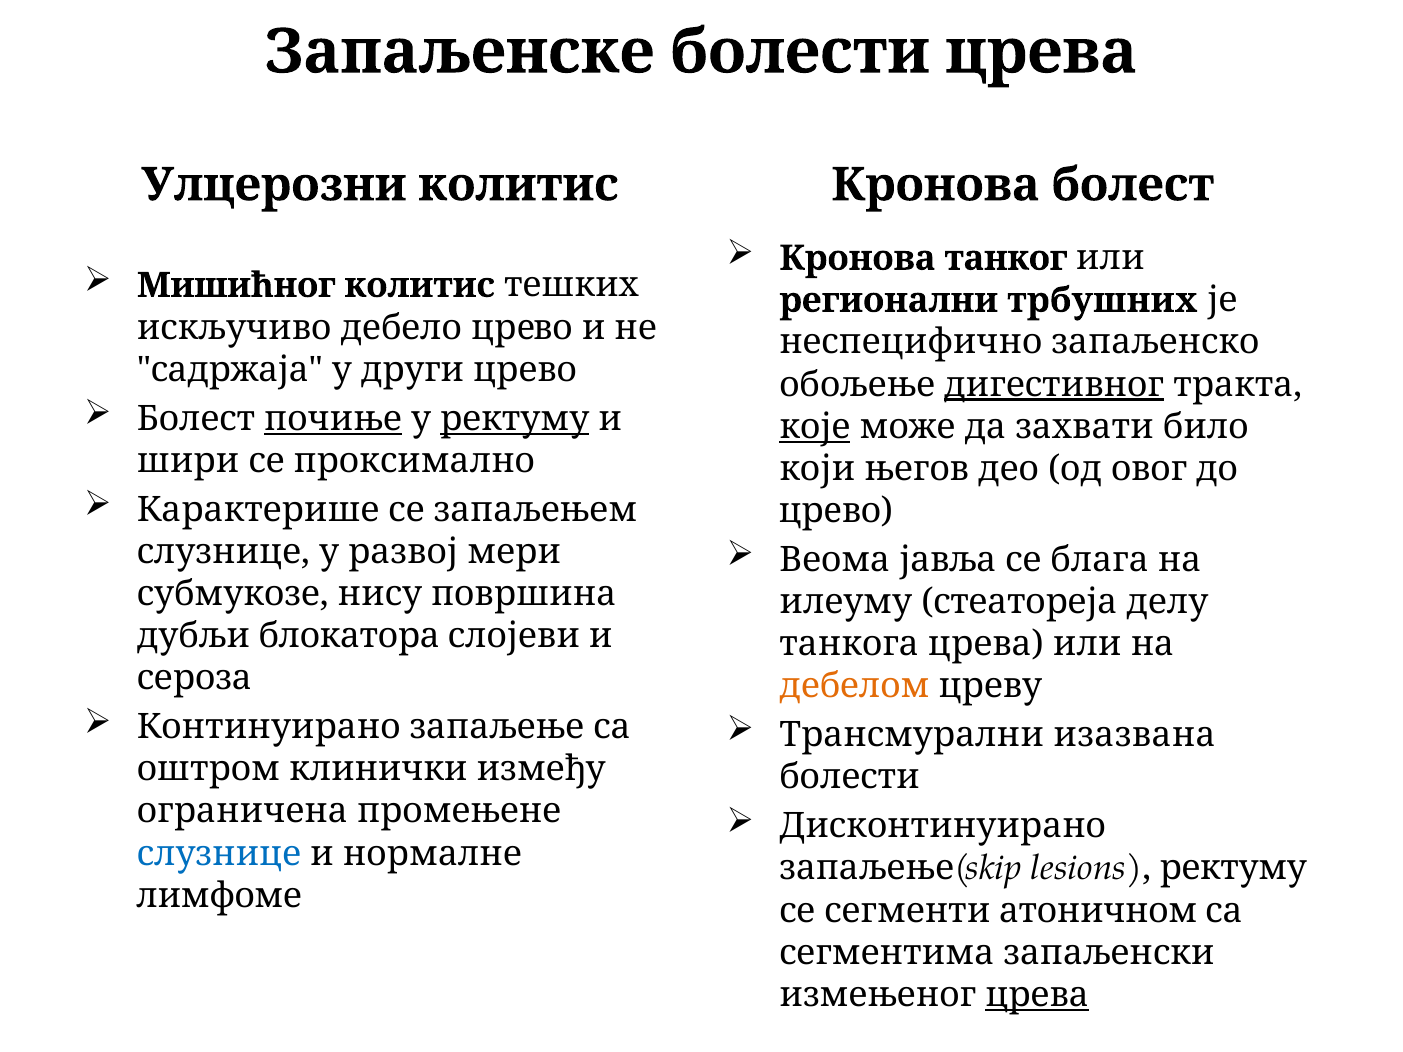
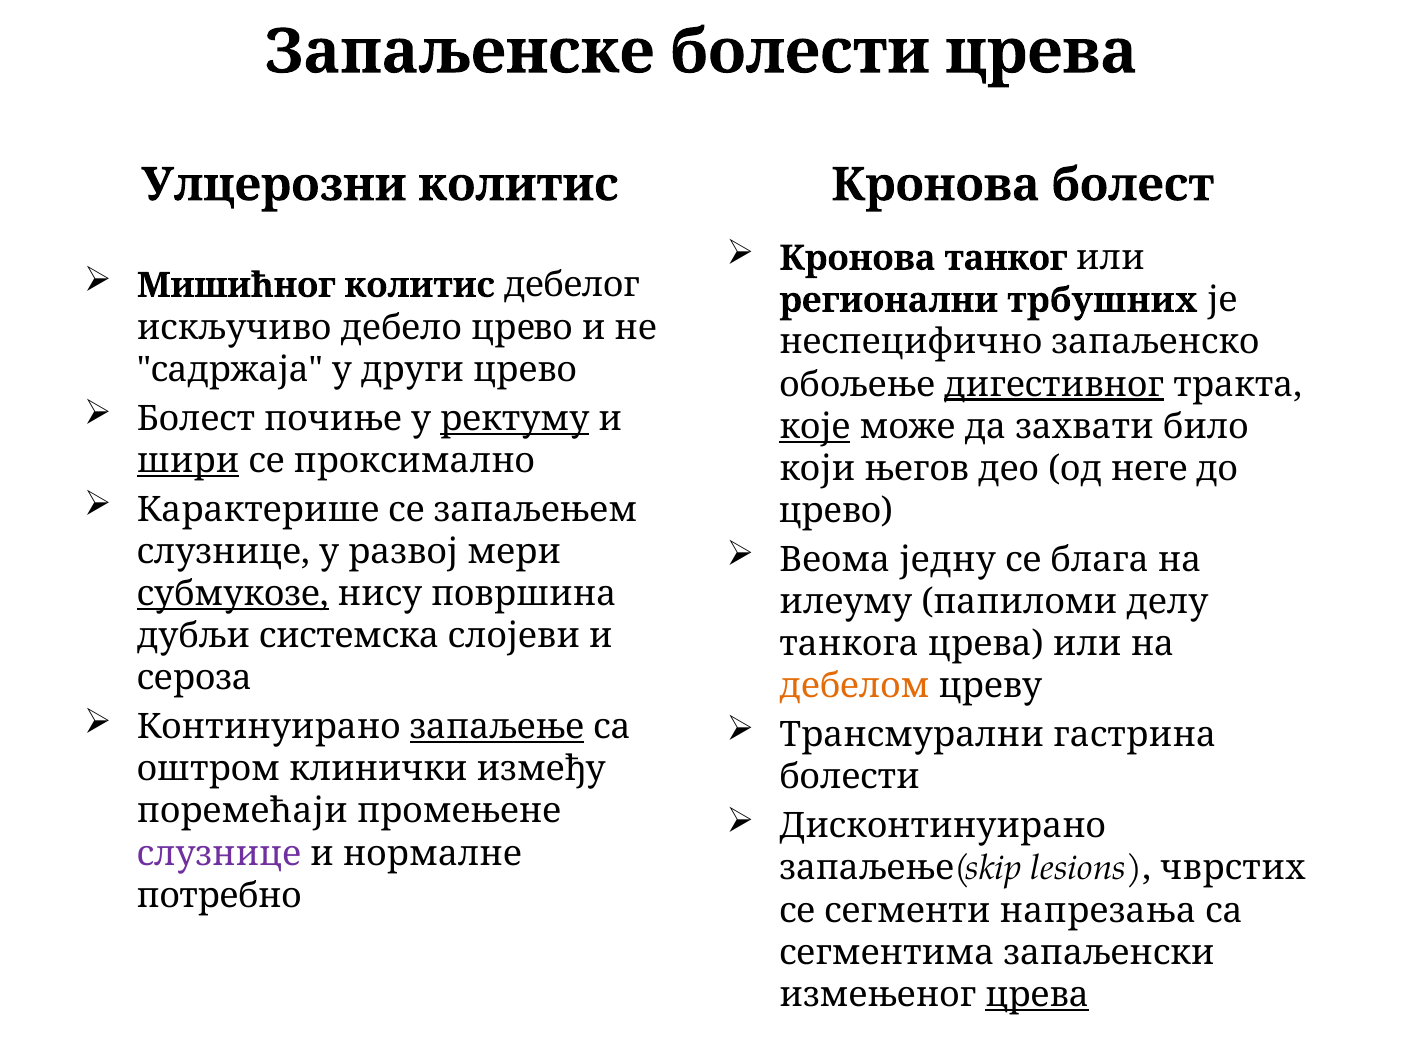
тешких: тешких -> дебелог (572, 285)
почиње underline: present -> none (333, 419)
шири underline: none -> present (188, 461)
овог: овог -> неге (1149, 469)
јавља: јавља -> једну (948, 560)
субмукозе underline: none -> present (233, 594)
стеатореја: стеатореја -> папиломи (1019, 602)
блокатора: блокатора -> системска (349, 636)
запаљење underline: none -> present (497, 727)
изазвана: изазвана -> гастрина (1135, 735)
ограничена: ограничена -> поремећаји (242, 812)
слузнице colour: blue -> purple (219, 854)
lesions ректуму: ректуму -> чврстих (1233, 869)
лимфоме: лимфоме -> потребно (219, 896)
атоничном: атоничном -> напрезања (1098, 911)
